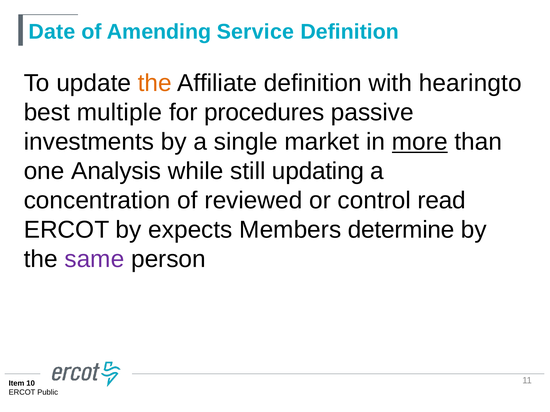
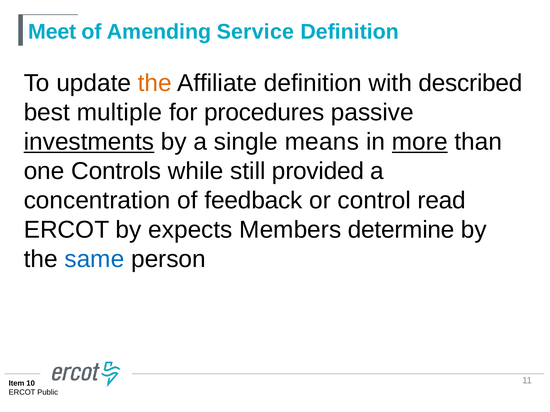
Date: Date -> Meet (52, 32)
hearingto: hearingto -> described (470, 83)
investments underline: none -> present (89, 142)
market: market -> means (322, 142)
Analysis: Analysis -> Controls (116, 171)
updating: updating -> provided (318, 171)
reviewed: reviewed -> feedback (254, 201)
same colour: purple -> blue (94, 259)
